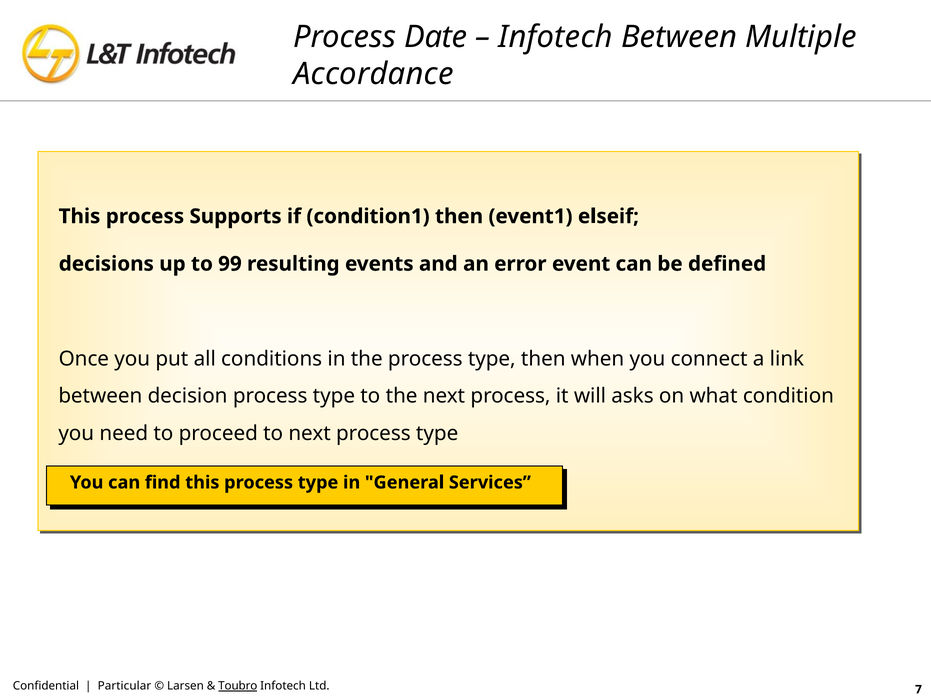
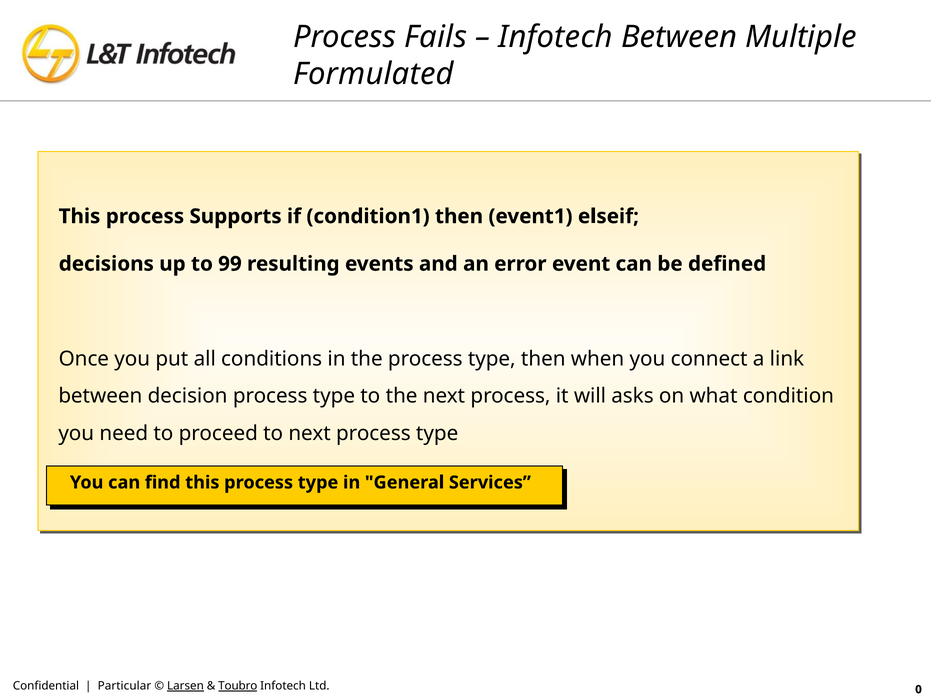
Date: Date -> Fails (436, 37)
Accordance: Accordance -> Formulated (373, 74)
Larsen underline: none -> present (185, 686)
7: 7 -> 0 (918, 690)
